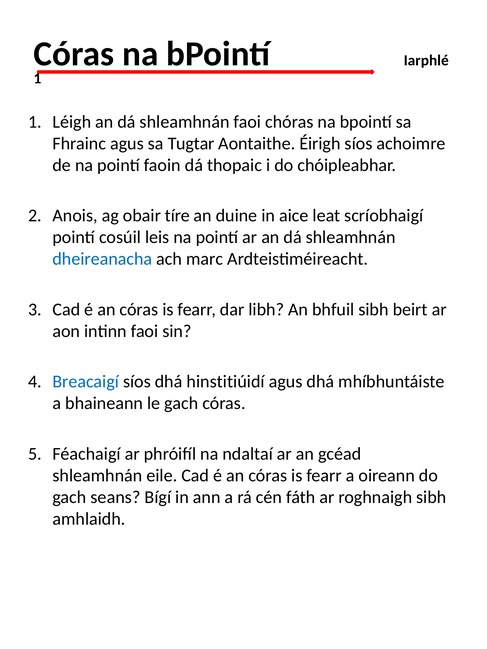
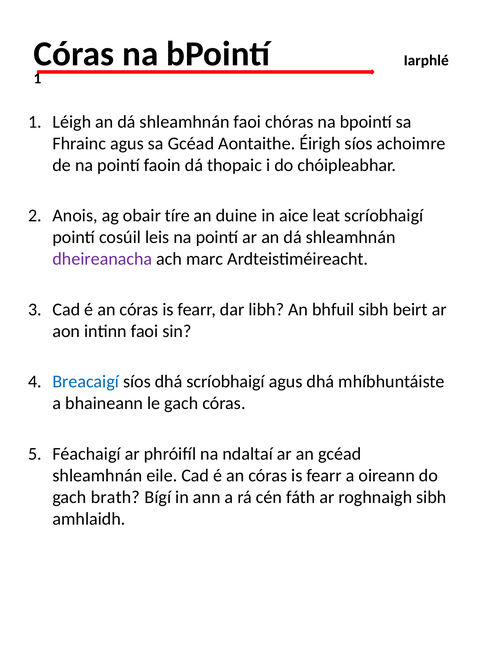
sa Tugtar: Tugtar -> Gcéad (191, 143)
dheireanacha colour: blue -> purple (102, 259)
dhá hinstitiúidí: hinstitiúidí -> scríobhaigí (226, 382)
seans: seans -> brath (115, 498)
